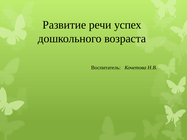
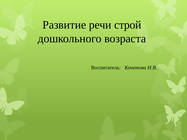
успех: успех -> строй (128, 25)
